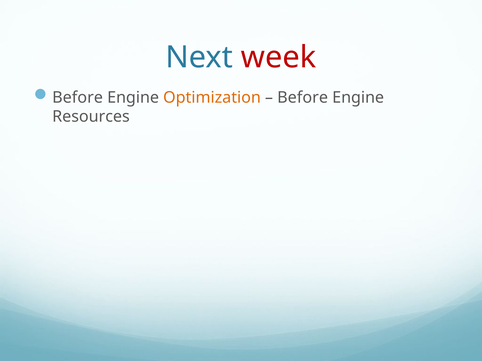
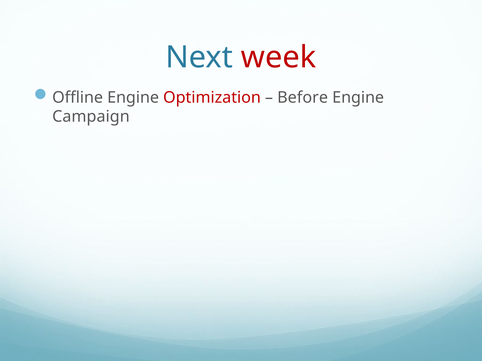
Before: Before -> Offline (78, 98)
Optimization colour: orange -> red (212, 98)
Resources: Resources -> Campaign (91, 117)
